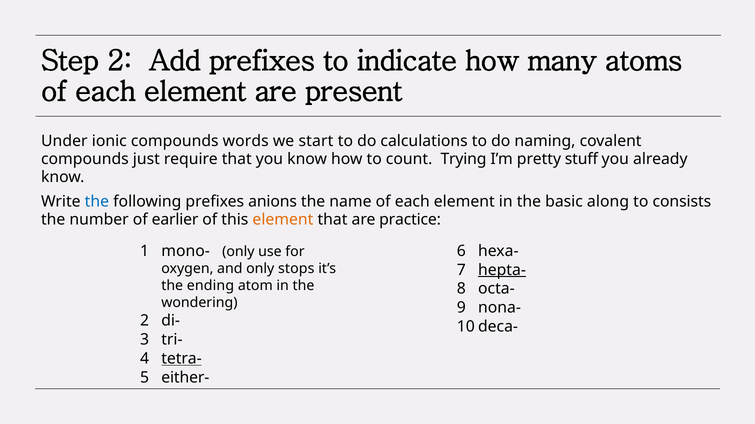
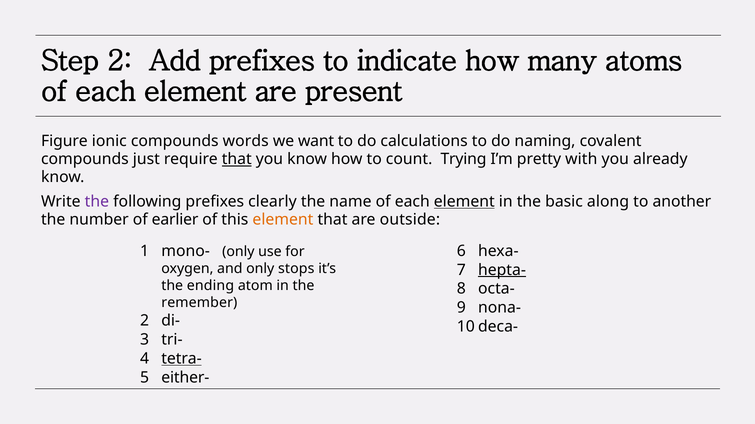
Under: Under -> Figure (64, 141)
start: start -> want (316, 141)
that underline: none -> present (237, 159)
stuff: stuff -> with (581, 159)
the colour: blue -> purple (97, 202)
anions: anions -> clearly (272, 202)
element underline: none -> present (464, 202)
consists: consists -> another (682, 202)
practice: practice -> outside (410, 220)
wondering: wondering -> remember (199, 303)
